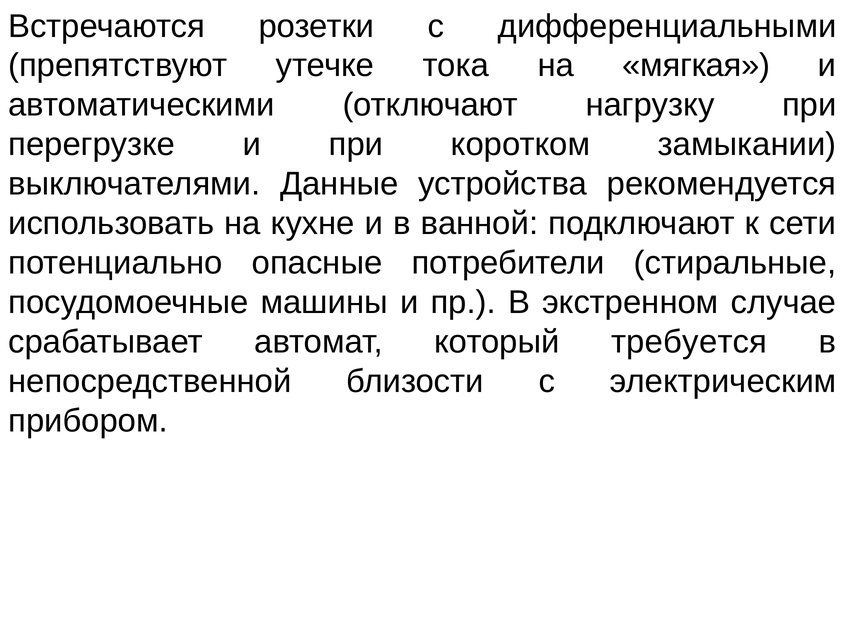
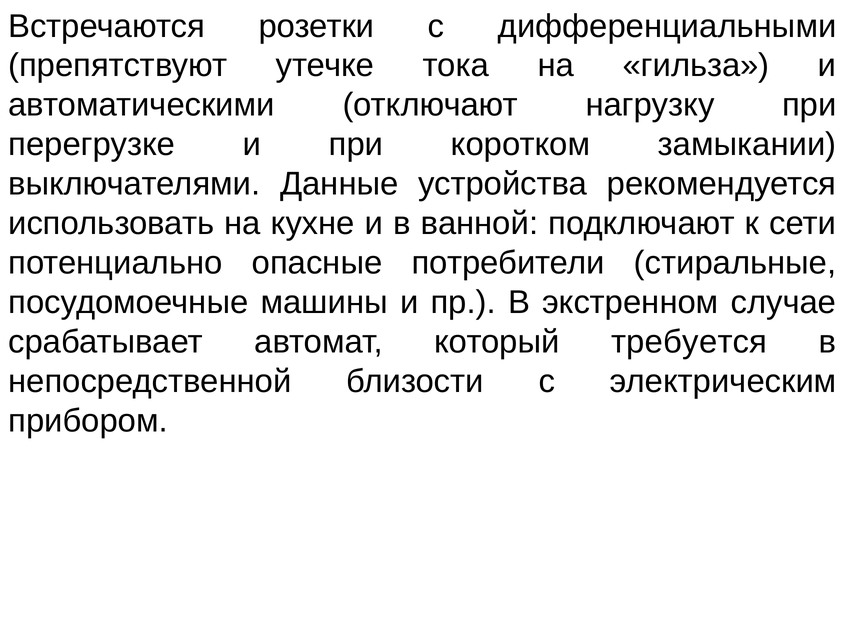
мягкая: мягкая -> гильза (696, 66)
